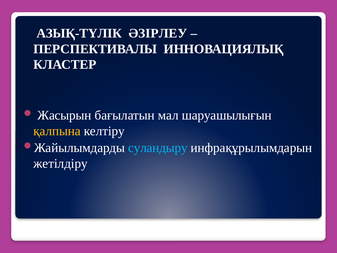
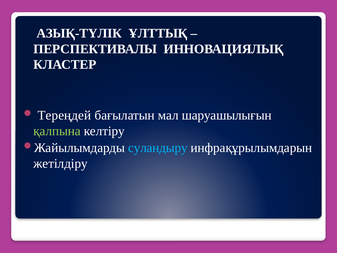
ӘЗІРЛЕУ: ӘЗІРЛЕУ -> ҰЛТТЫҚ (158, 33)
Жасырын: Жасырын -> Тереңдей (64, 115)
қалпына colour: yellow -> light green (57, 131)
